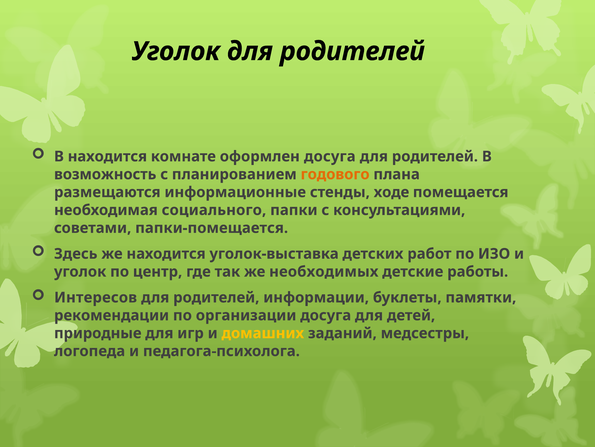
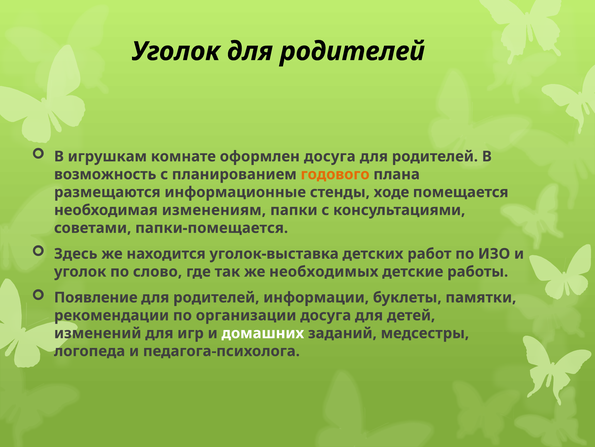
В находится: находится -> игрушкам (107, 156)
социального: социального -> изменениям (214, 210)
центр: центр -> слово (158, 271)
Интересов: Интересов -> Появление (96, 297)
природные: природные -> изменений (98, 333)
домашних colour: yellow -> white (263, 333)
